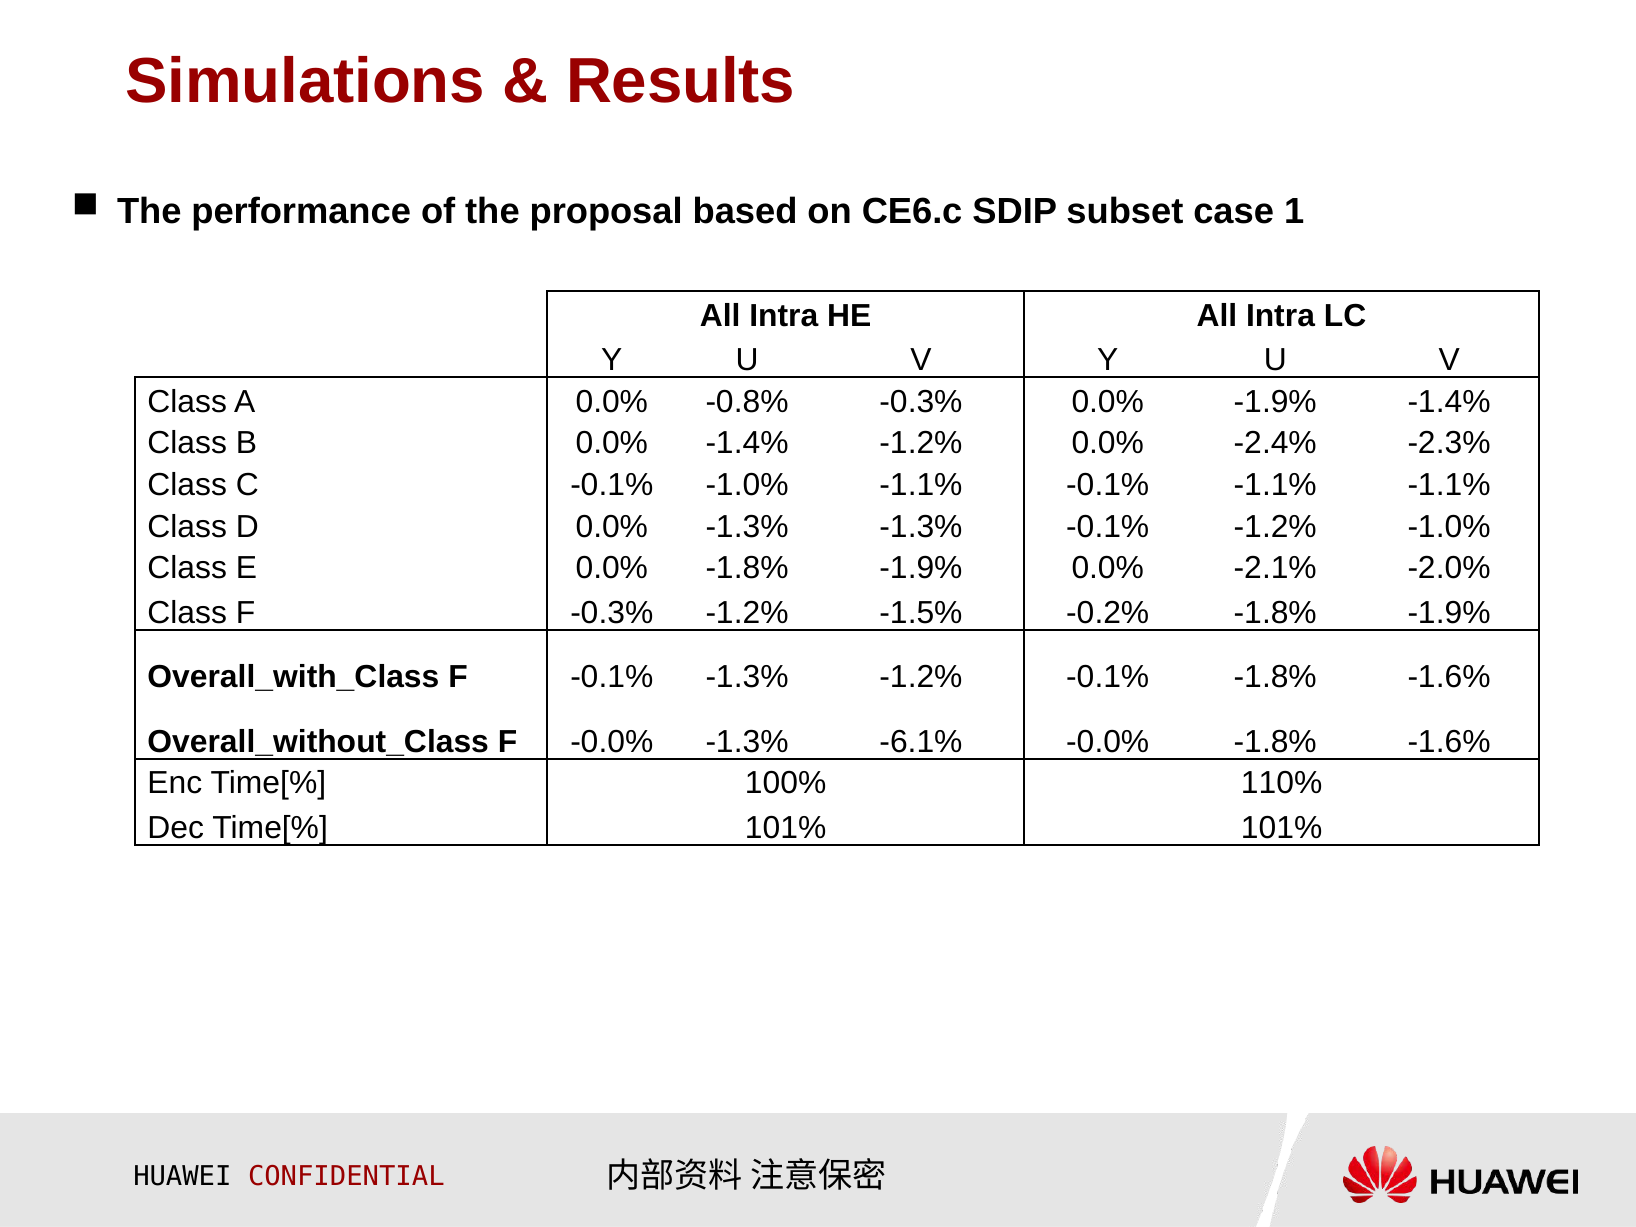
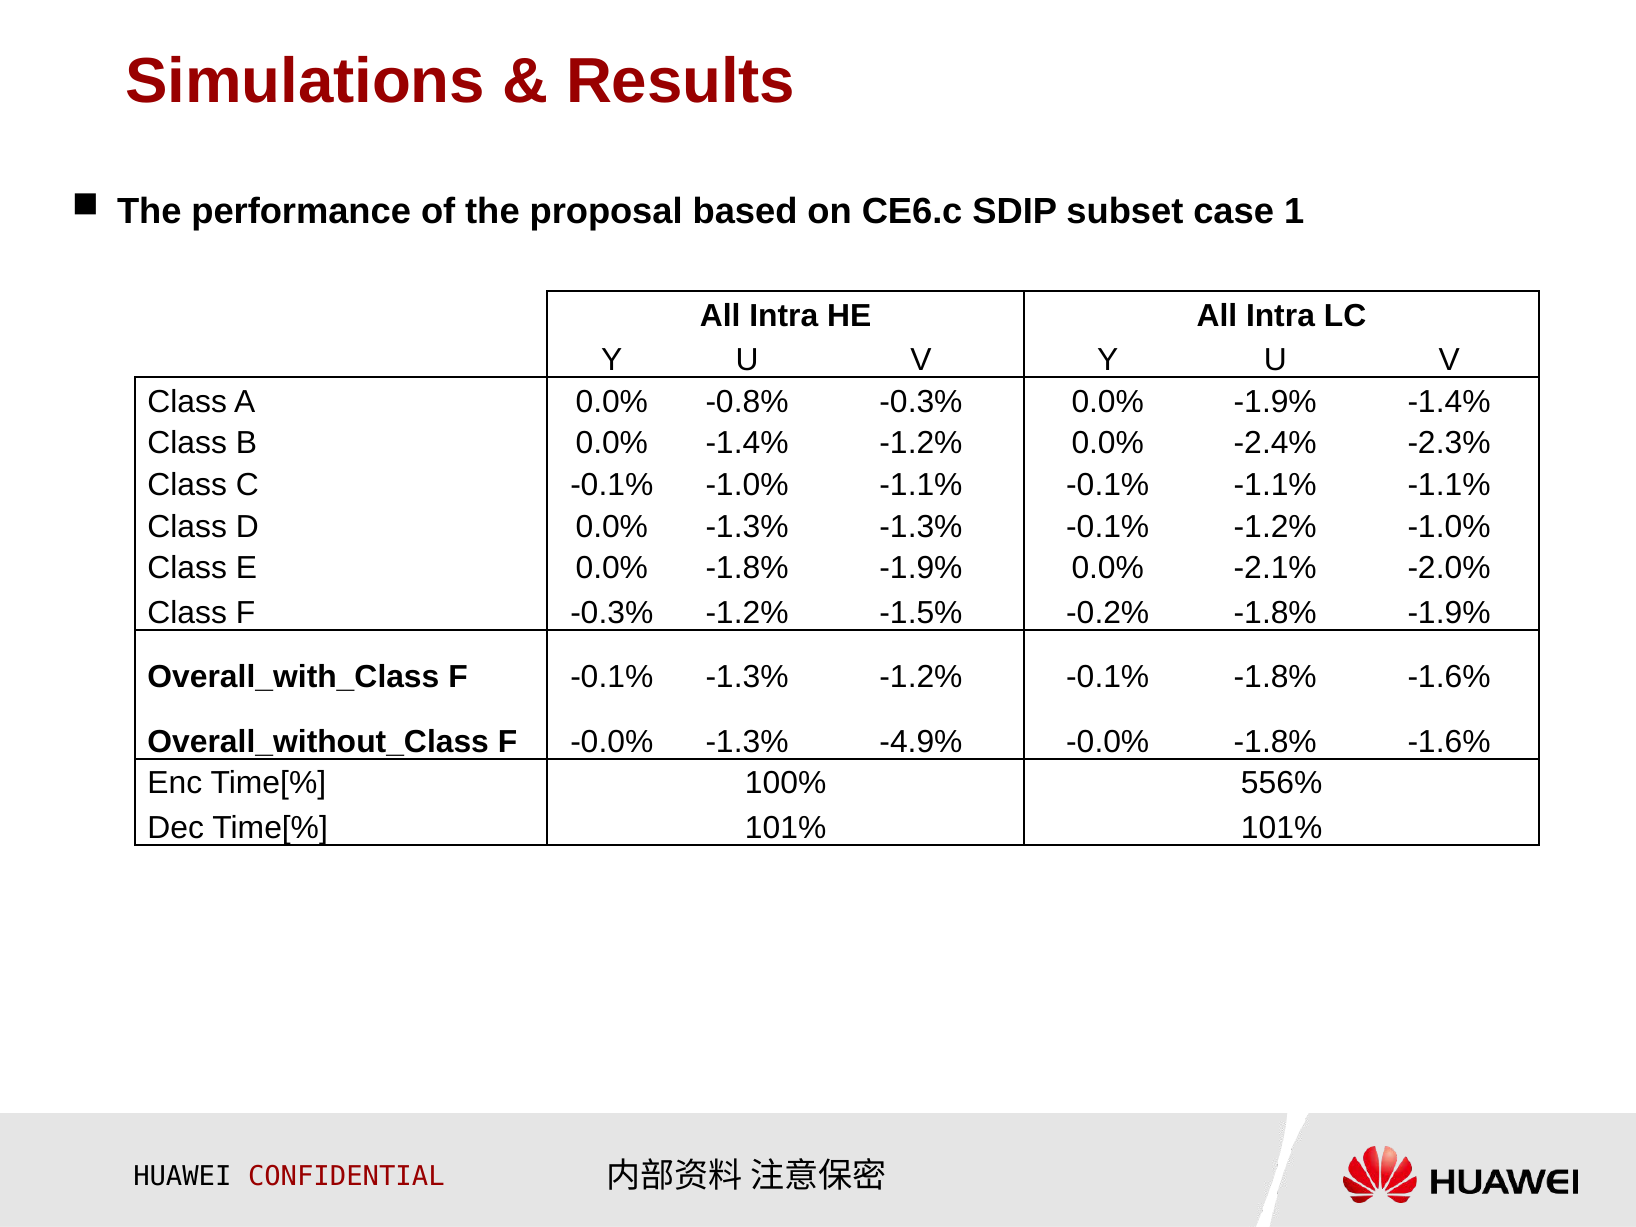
-6.1%: -6.1% -> -4.9% (921, 742)
110%: 110% -> 556% (1282, 783)
